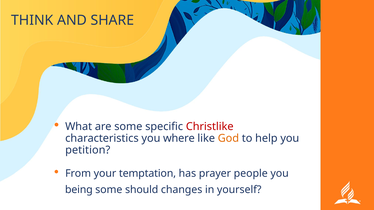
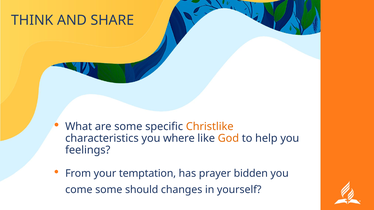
Christlike colour: red -> orange (210, 127)
petition: petition -> feelings (88, 150)
people: people -> bidden (251, 174)
being: being -> come (79, 190)
